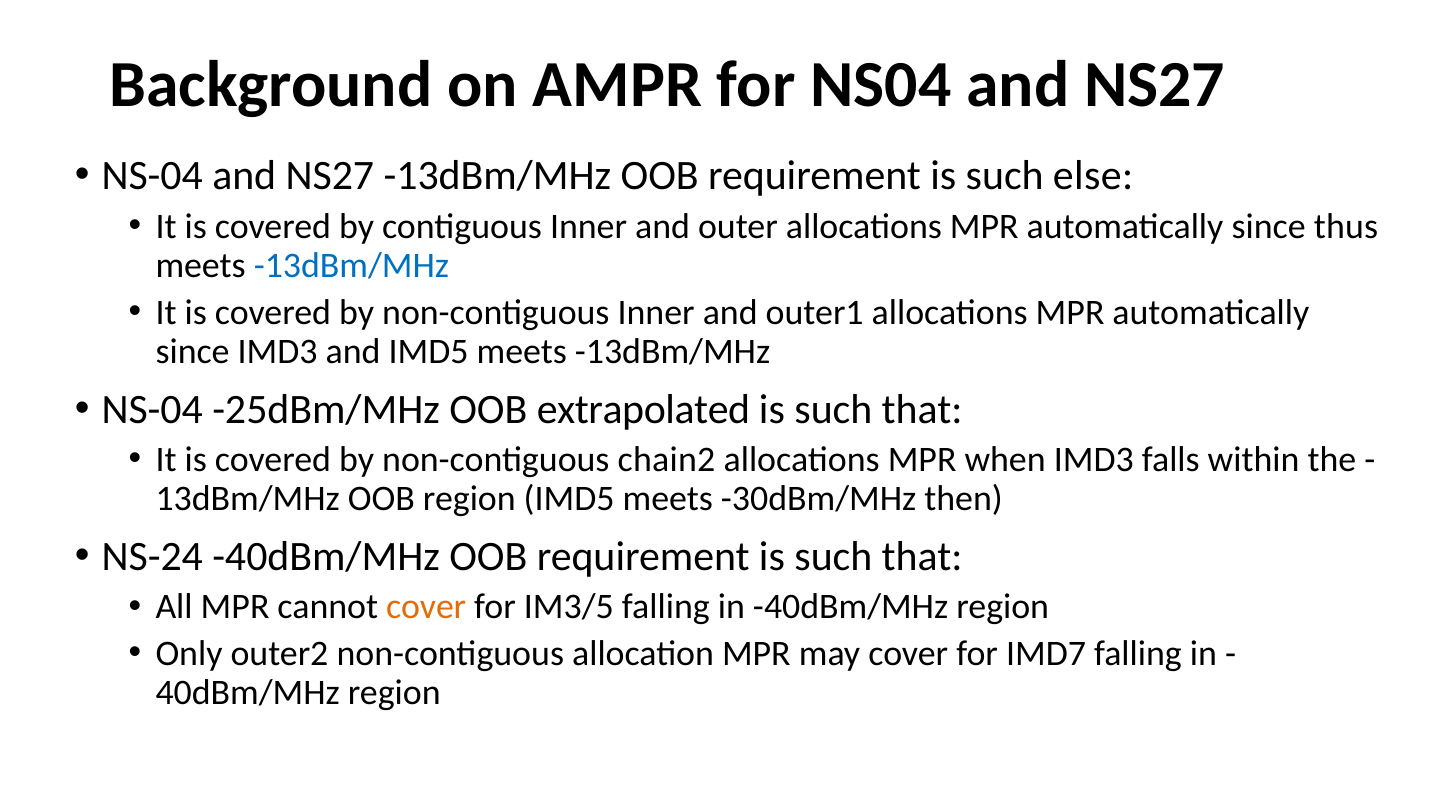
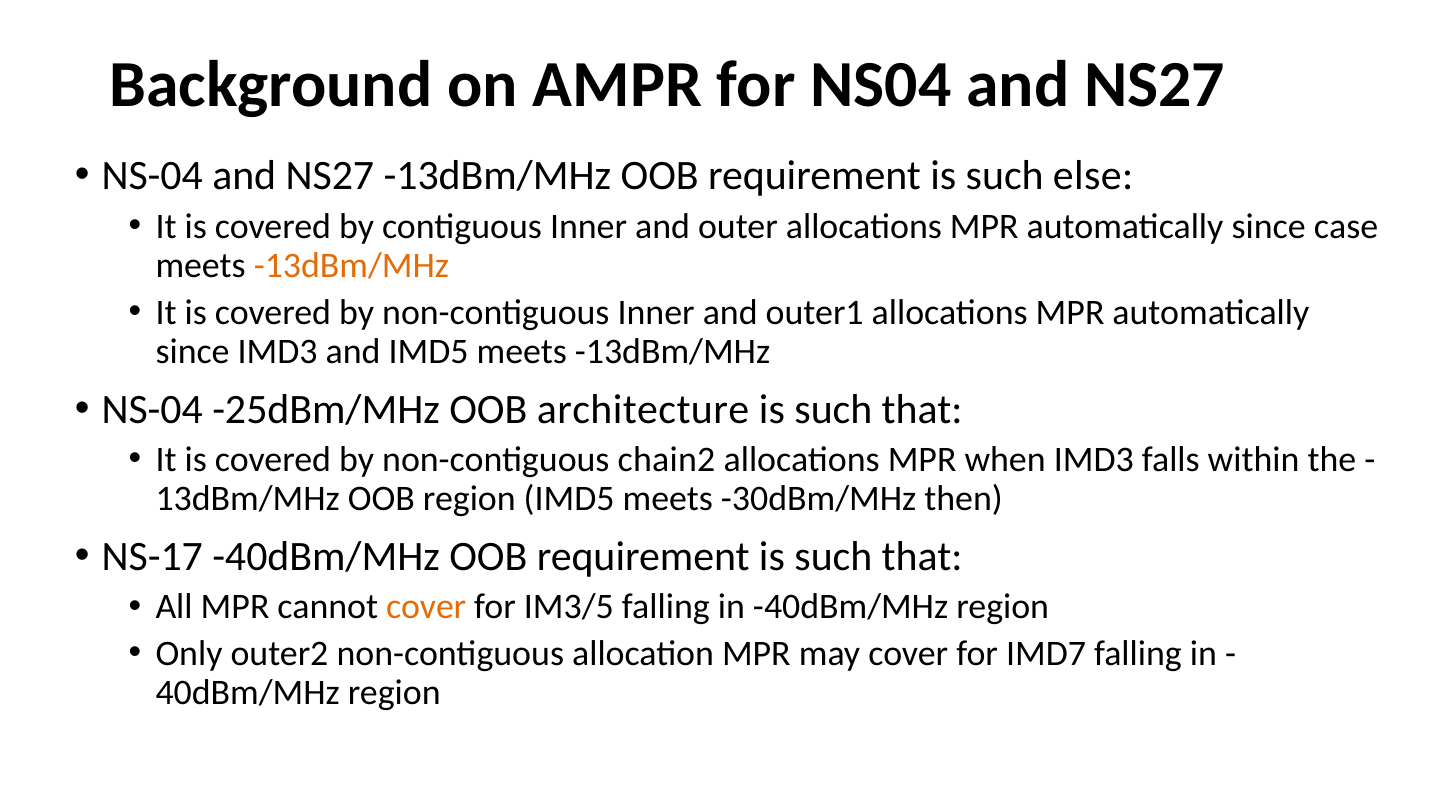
thus: thus -> case (1346, 226)
-13dBm/MHz colour: blue -> orange (351, 266)
extrapolated: extrapolated -> architecture (643, 410)
NS-24: NS-24 -> NS-17 (152, 557)
